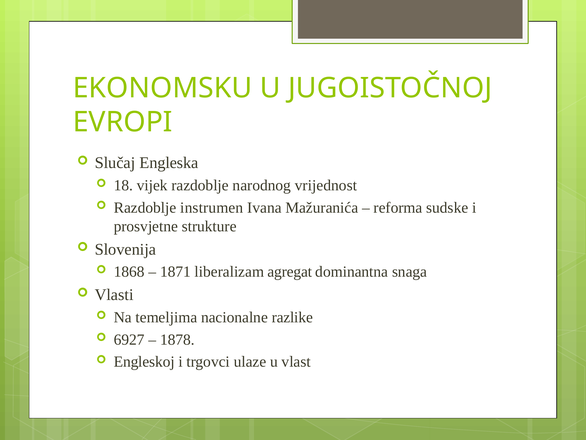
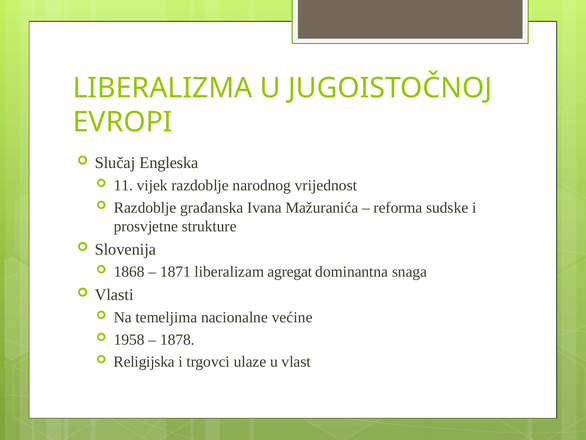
EKONOMSKU: EKONOMSKU -> LIBERALIZMA (163, 88)
18: 18 -> 11 (123, 185)
instrumen: instrumen -> građanska (212, 207)
razlike: razlike -> većine (292, 317)
6927: 6927 -> 1958 (129, 339)
Engleskoj: Engleskoj -> Religijska (144, 361)
